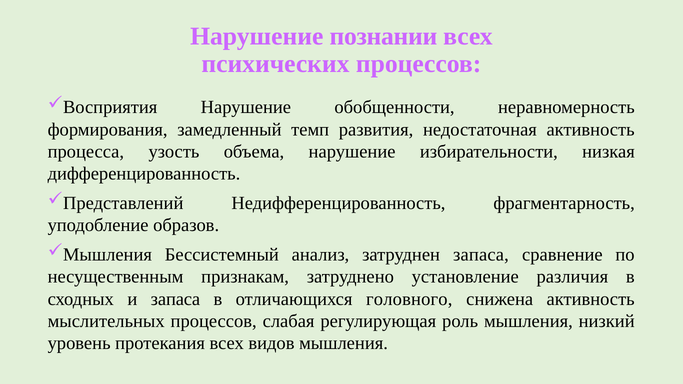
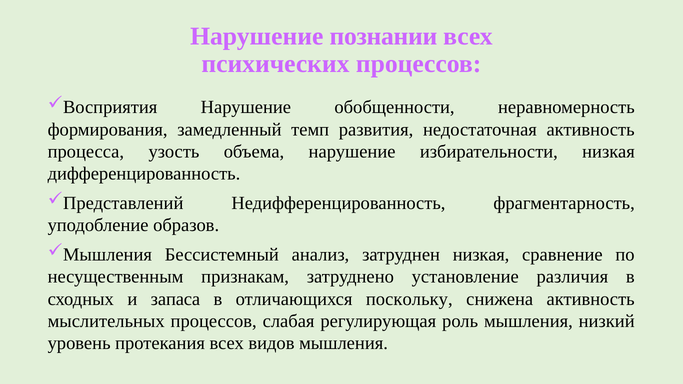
затруднен запаса: запаса -> низкая (481, 255)
головного: головного -> поскольку (409, 299)
